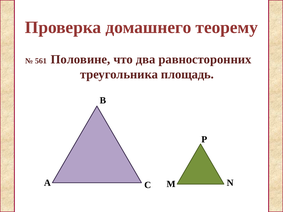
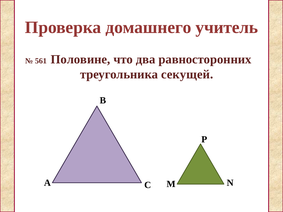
теорему: теорему -> учитель (227, 27)
площадь: площадь -> секущей (187, 74)
